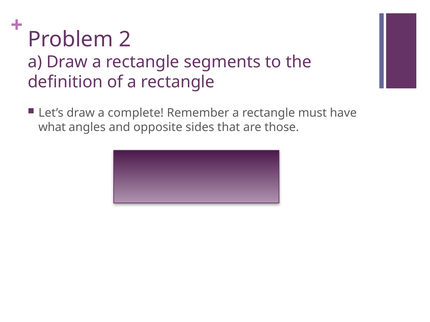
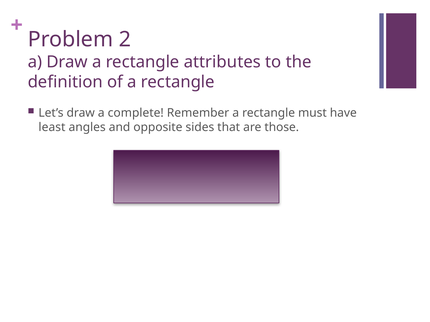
segments: segments -> attributes (222, 62)
what: what -> least (52, 128)
